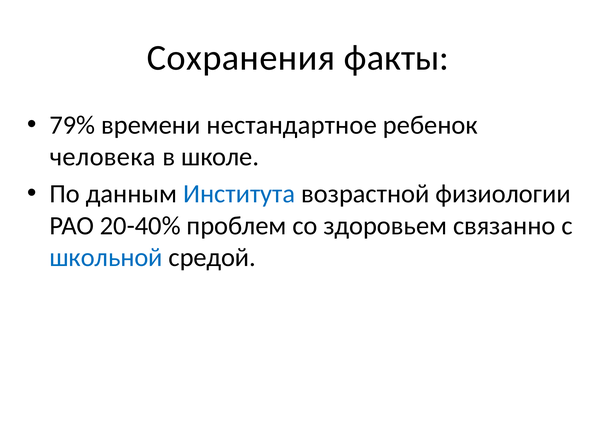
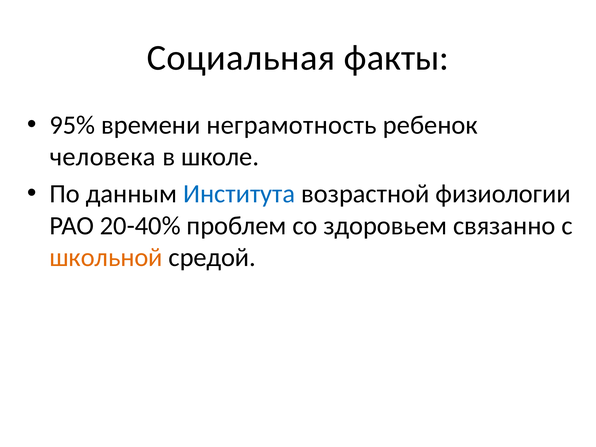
Сохранения: Сохранения -> Социальная (241, 58)
79%: 79% -> 95% (72, 125)
нестандартное: нестандартное -> неграмотность (292, 125)
школьной colour: blue -> orange (106, 258)
